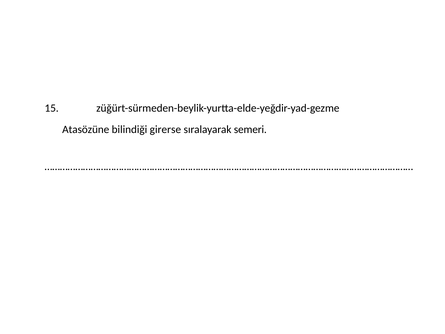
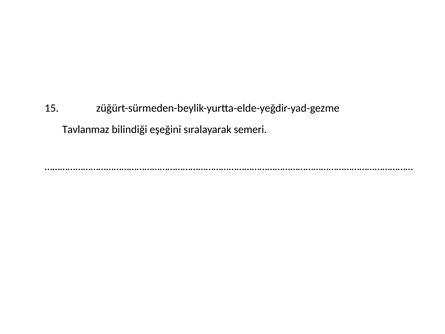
Atasözüne: Atasözüne -> Tavlanmaz (86, 130)
girerse: girerse -> eşeğini (165, 130)
